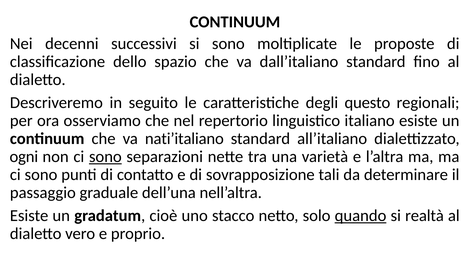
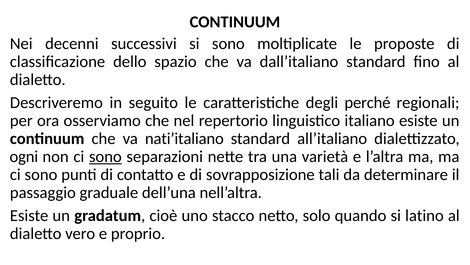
questo: questo -> perché (367, 102)
quando underline: present -> none (361, 215)
realtà: realtà -> latino (424, 215)
